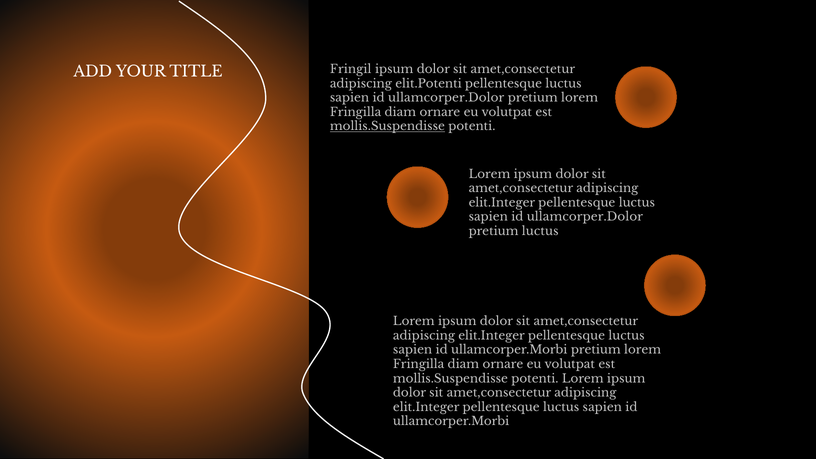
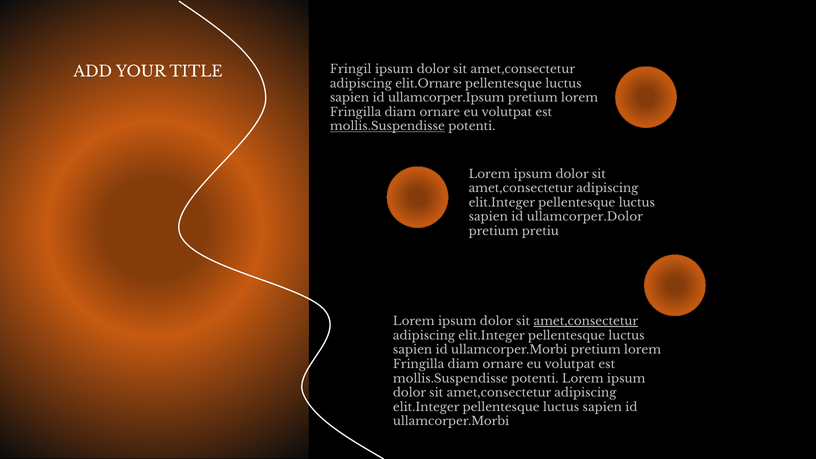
elit.Potenti: elit.Potenti -> elit.Ornare (429, 84)
ullamcorper.Dolor: ullamcorper.Dolor -> ullamcorper.Ipsum (446, 98)
pretium luctus: luctus -> pretiu (540, 231)
amet,consectetur underline: none -> present (586, 321)
